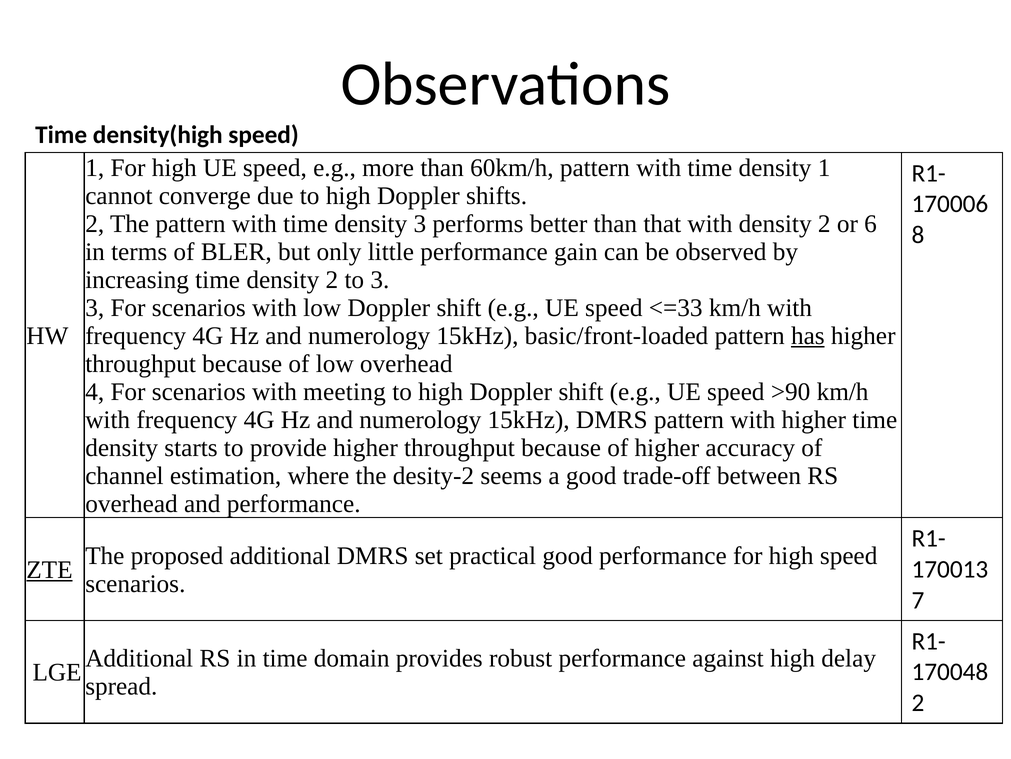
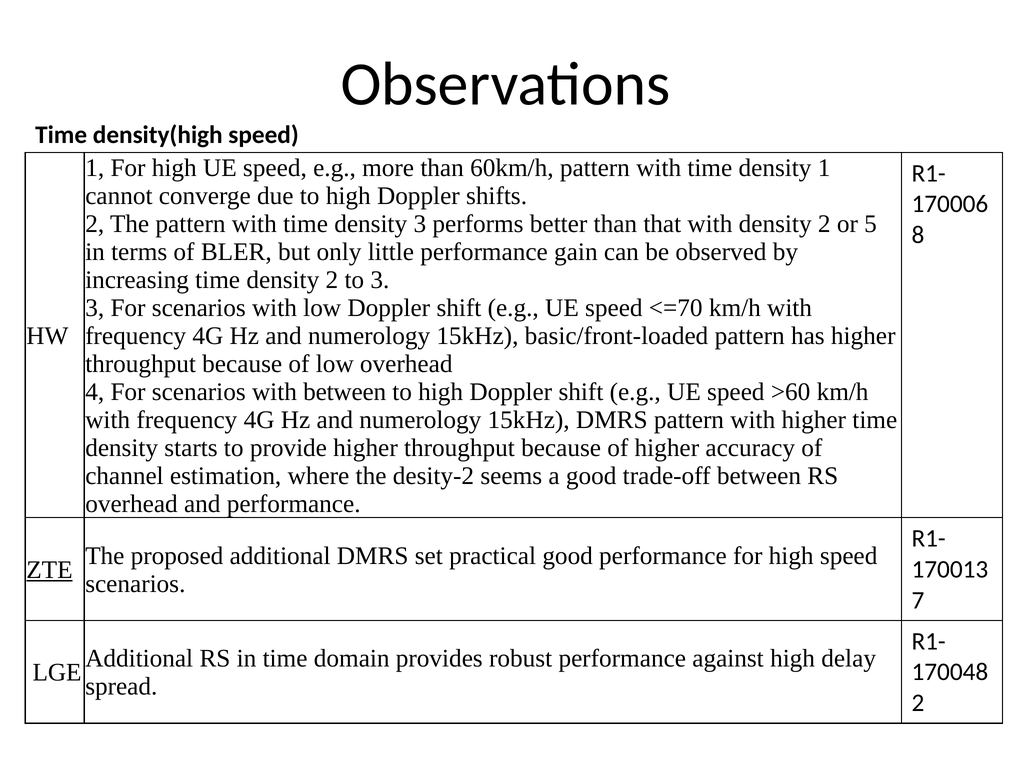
6: 6 -> 5 (870, 224)
<=33: <=33 -> <=70 (676, 307)
has underline: present -> none (808, 335)
with meeting: meeting -> between (345, 391)
>90: >90 -> >60 (791, 391)
